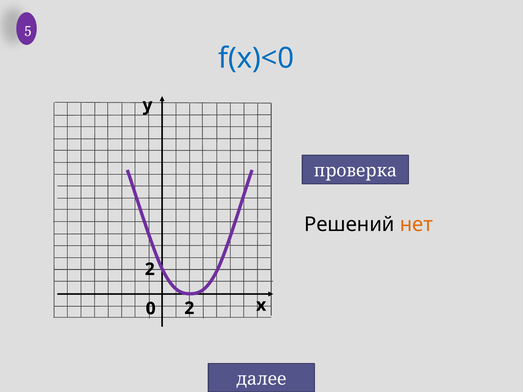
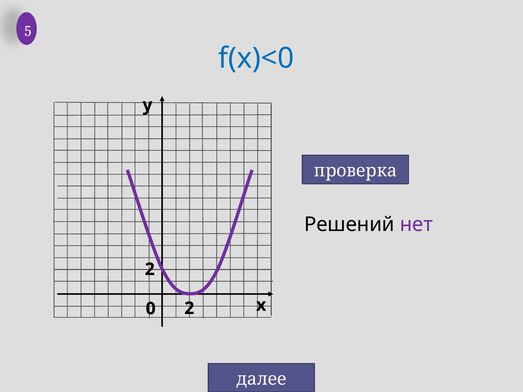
нет colour: orange -> purple (416, 225)
